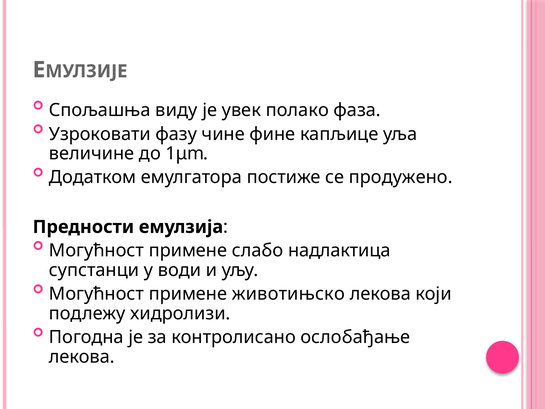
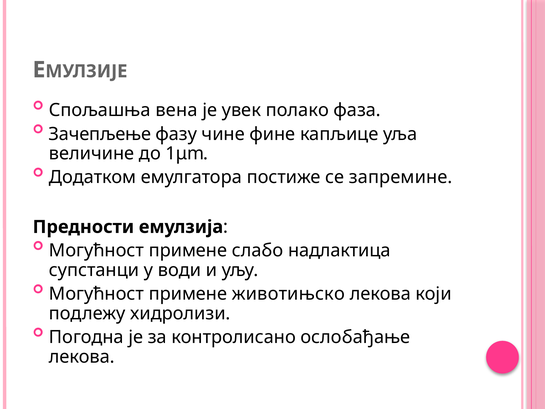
виду: виду -> вена (176, 110)
Узроковати: Узроковати -> Зачепљење (100, 134)
продужено: продужено -> запремине (401, 177)
